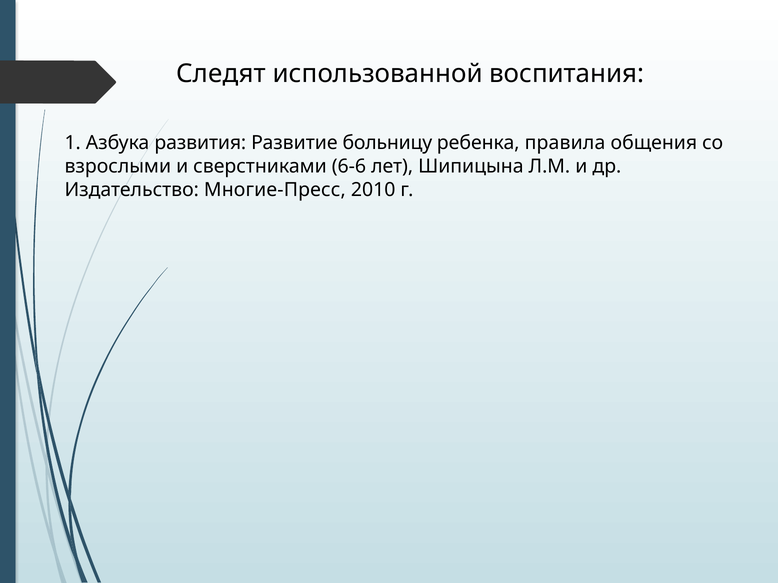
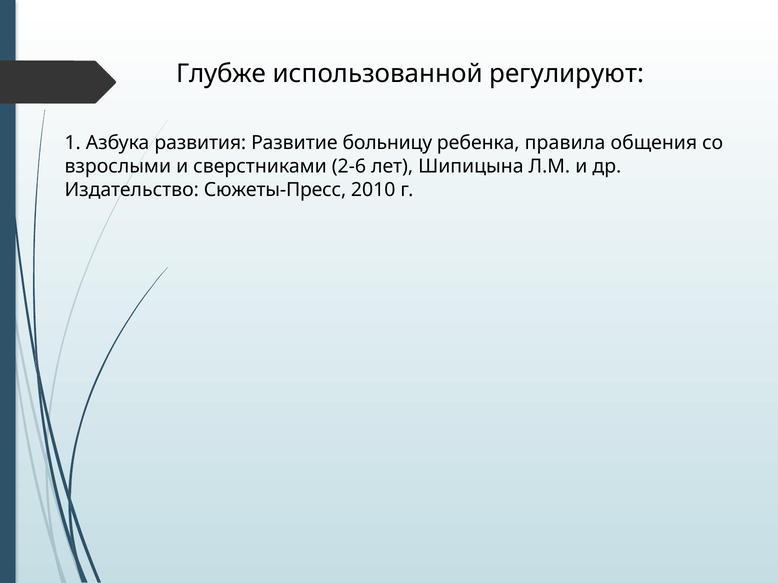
Следят: Следят -> Глубже (221, 74)
воспитания: воспитания -> регулируют (567, 74)
6-6: 6-6 -> 2-6 (349, 166)
Многие-Пресс: Многие-Пресс -> Сюжеты-Пресс (275, 190)
